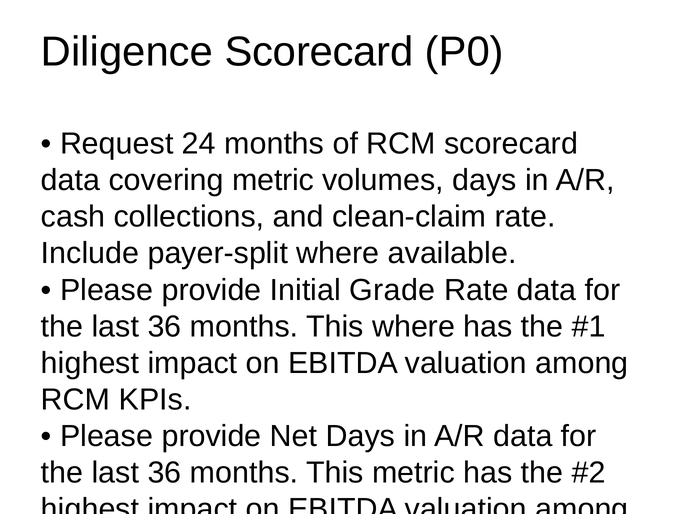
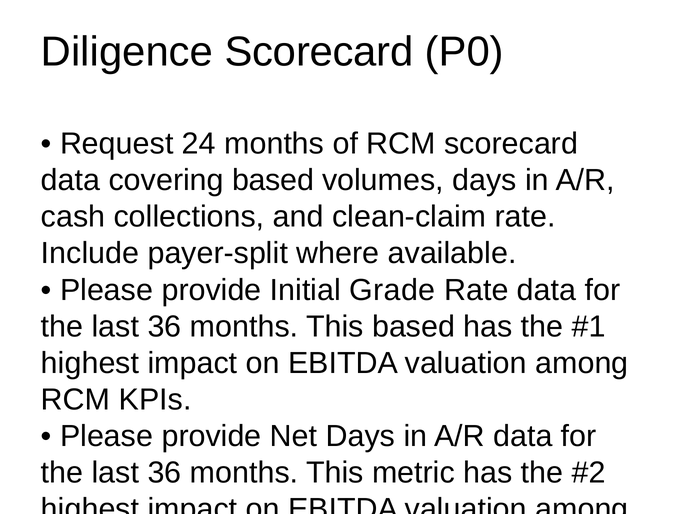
covering metric: metric -> based (273, 180)
This where: where -> based (414, 326)
